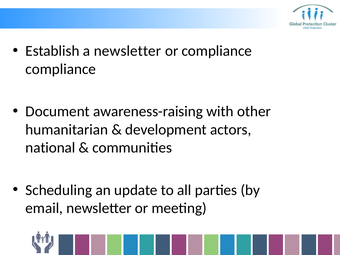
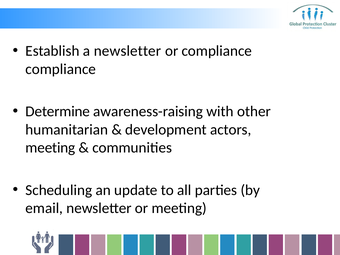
Document: Document -> Determine (58, 111)
national: national -> meeting (50, 148)
